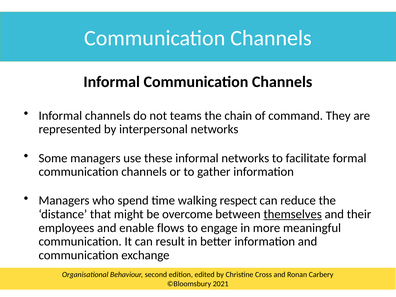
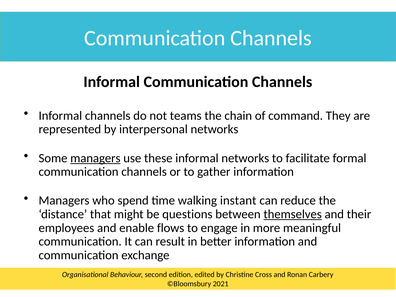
managers underline: none -> present (95, 158)
respect: respect -> instant (238, 201)
overcome: overcome -> questions (187, 214)
